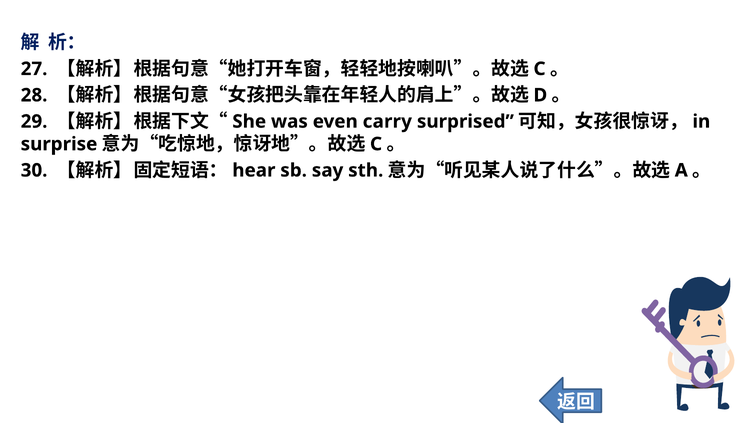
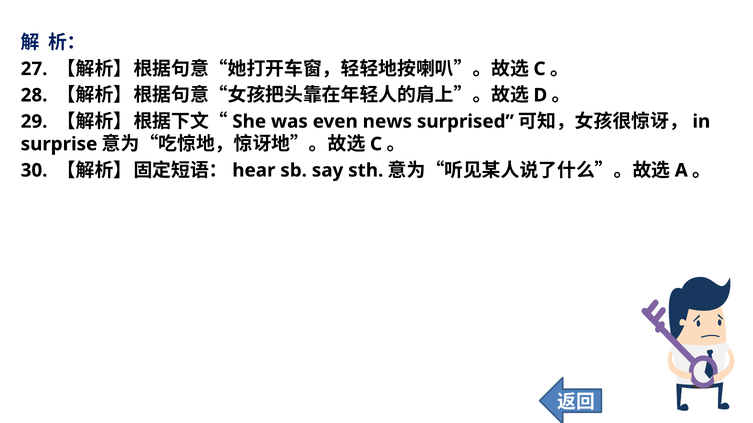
carry: carry -> news (387, 122)
